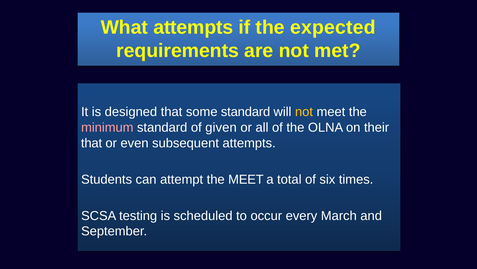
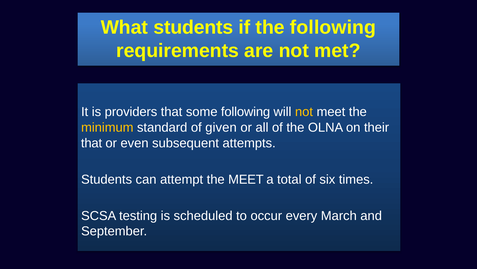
What attempts: attempts -> students (193, 27)
the expected: expected -> following (333, 27)
designed: designed -> providers (131, 112)
some standard: standard -> following (246, 112)
minimum colour: pink -> yellow (107, 127)
